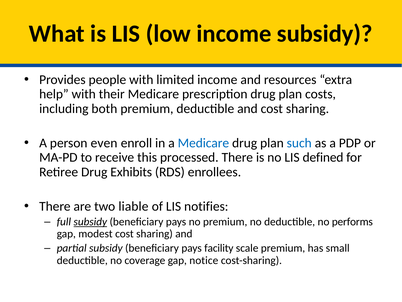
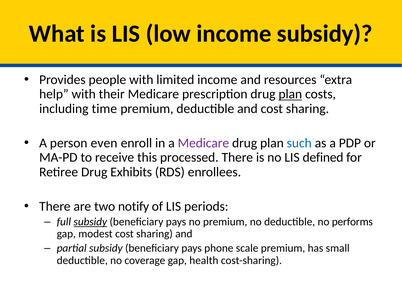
plan underline: none -> present (290, 94)
both: both -> time (104, 108)
Medicare colour: blue -> purple (203, 143)
liable: liable -> notify (134, 206)
notifies: notifies -> periods (206, 206)
facility: facility -> phone (219, 248)
notice: notice -> health (204, 260)
